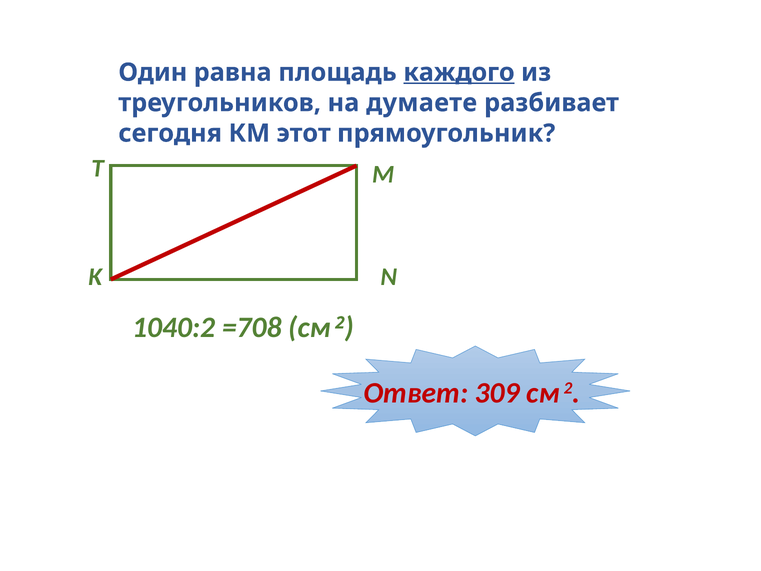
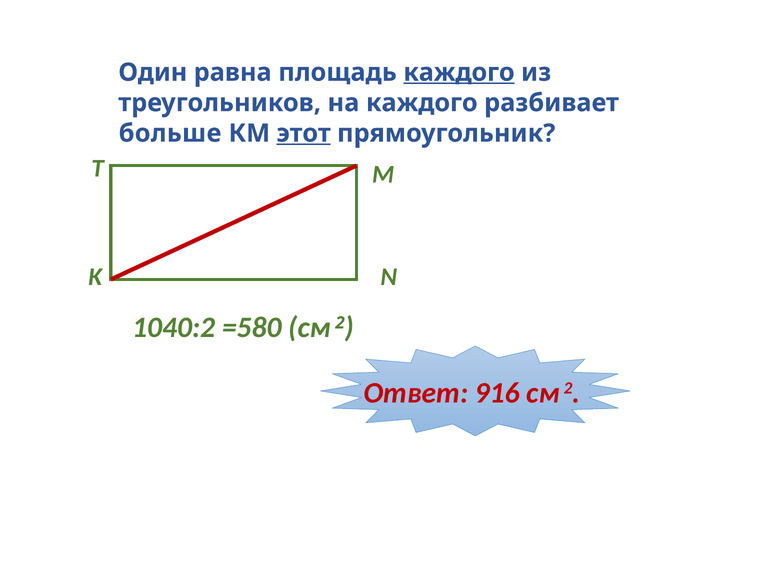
на думаете: думаете -> каждого (422, 103)
сегодня: сегодня -> больше (170, 133)
этот underline: none -> present (304, 133)
=708: =708 -> =580 (252, 327)
309: 309 -> 916 (497, 393)
